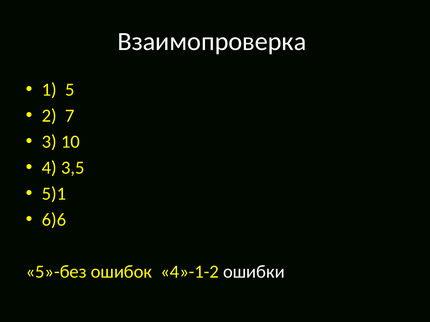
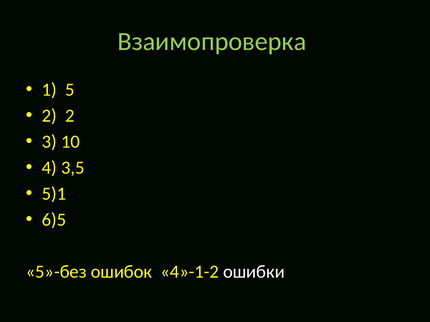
Взаимопроверка colour: white -> light green (212, 42)
2 7: 7 -> 2 (70, 116)
6)6: 6)6 -> 6)5 (54, 220)
